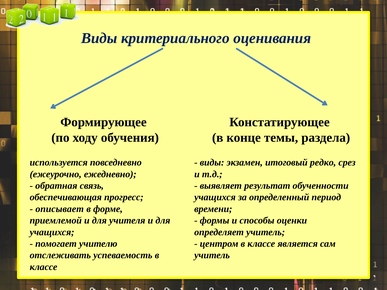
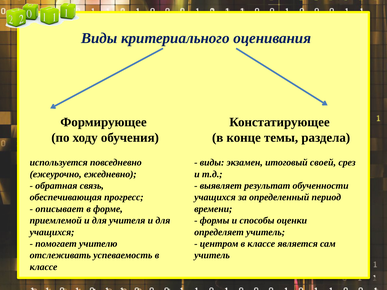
редко: редко -> своей (323, 163)
